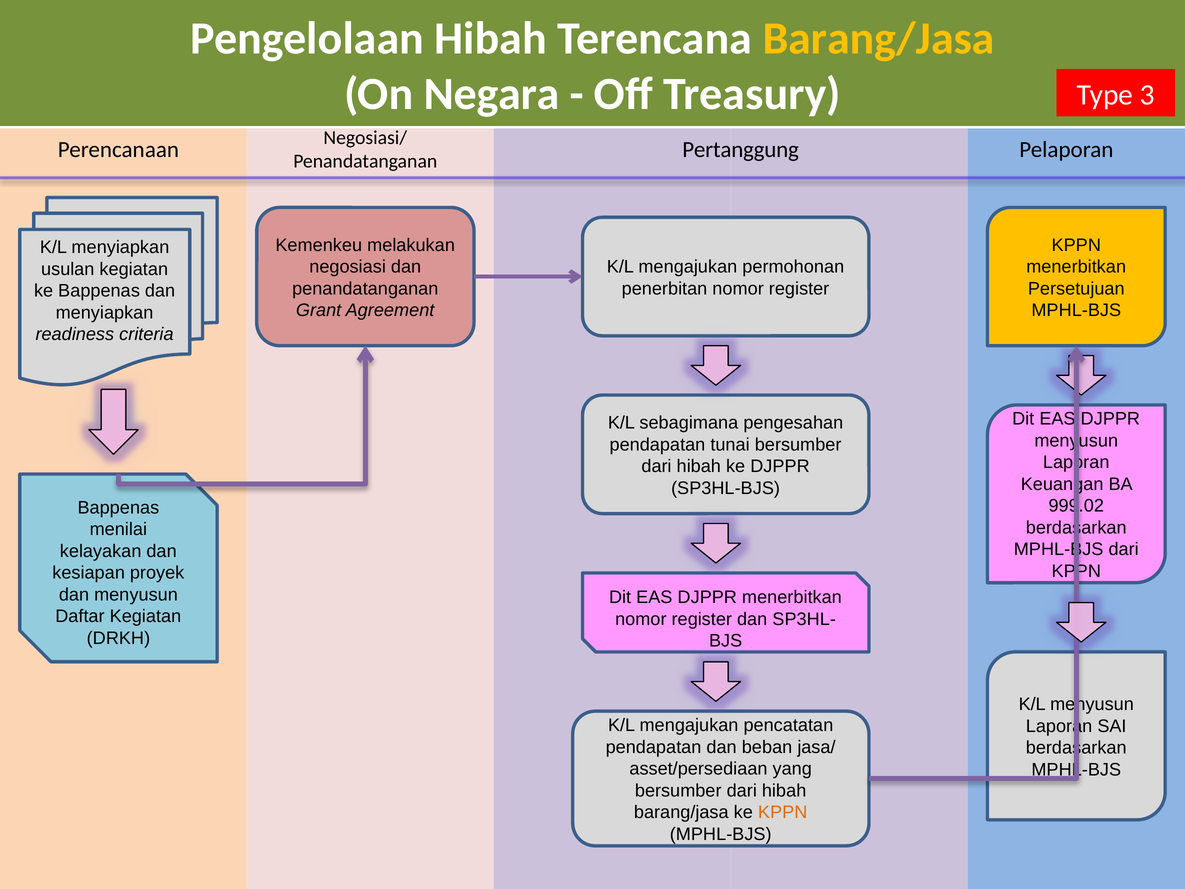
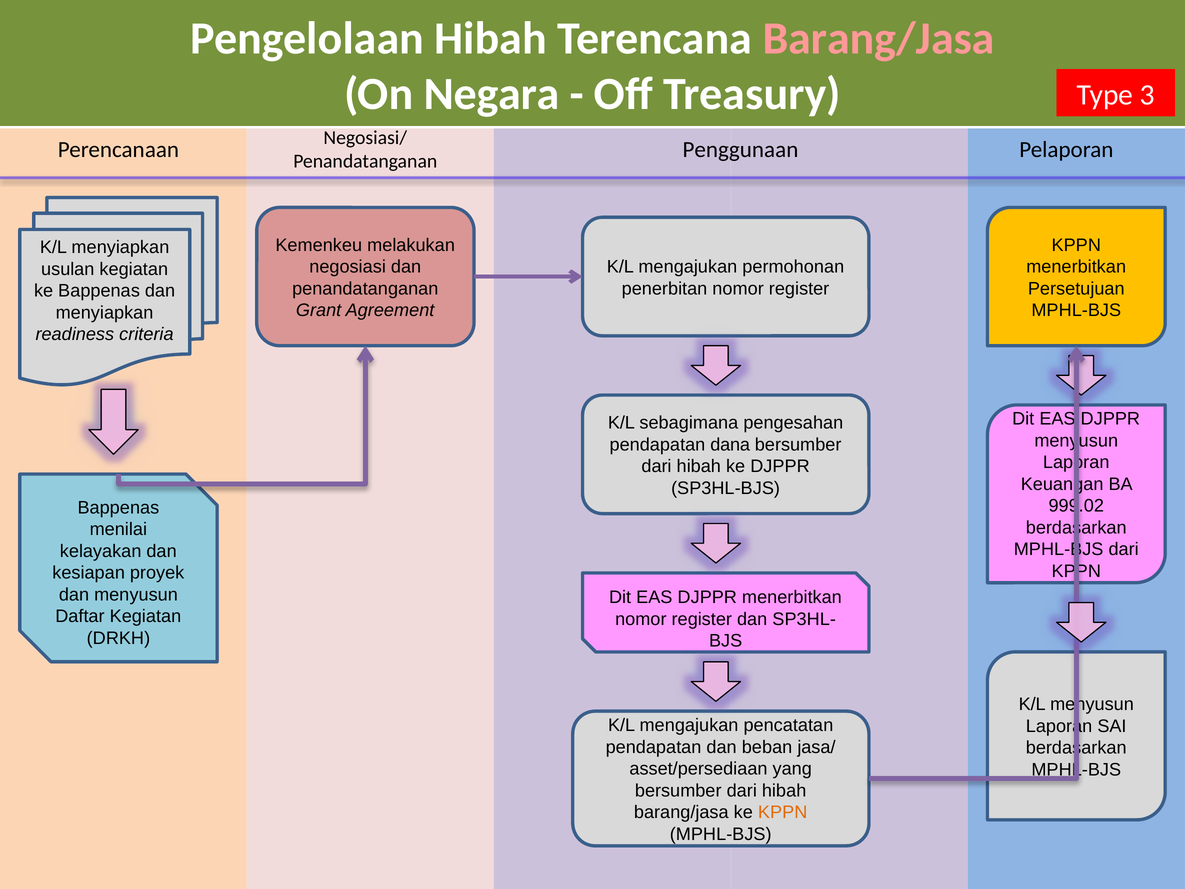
Barang/Jasa colour: yellow -> pink (879, 38)
Pertanggung: Pertanggung -> Penggunaan (740, 150)
tunai: tunai -> dana (730, 445)
